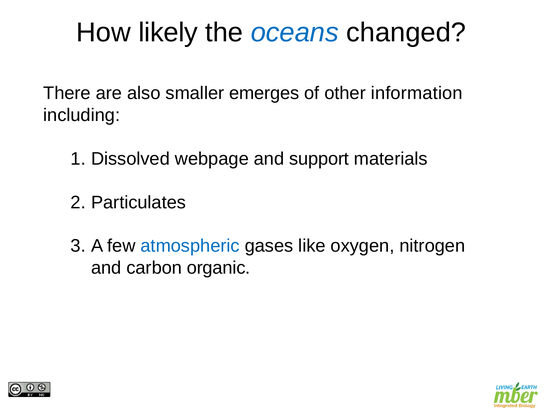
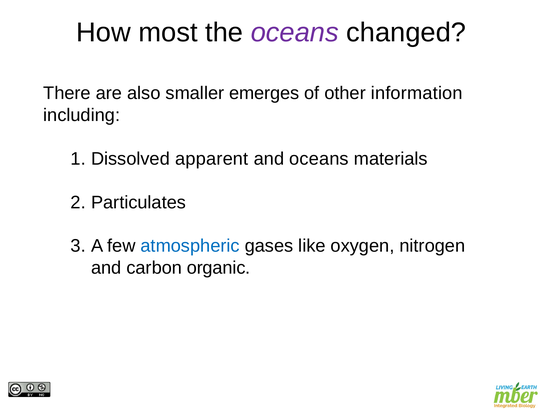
likely: likely -> most (168, 33)
oceans colour: blue -> purple (295, 33)
webpage: webpage -> apparent (212, 159)
and support: support -> oceans (319, 159)
